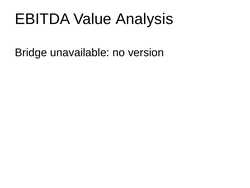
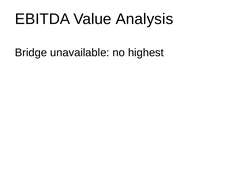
version: version -> highest (146, 52)
